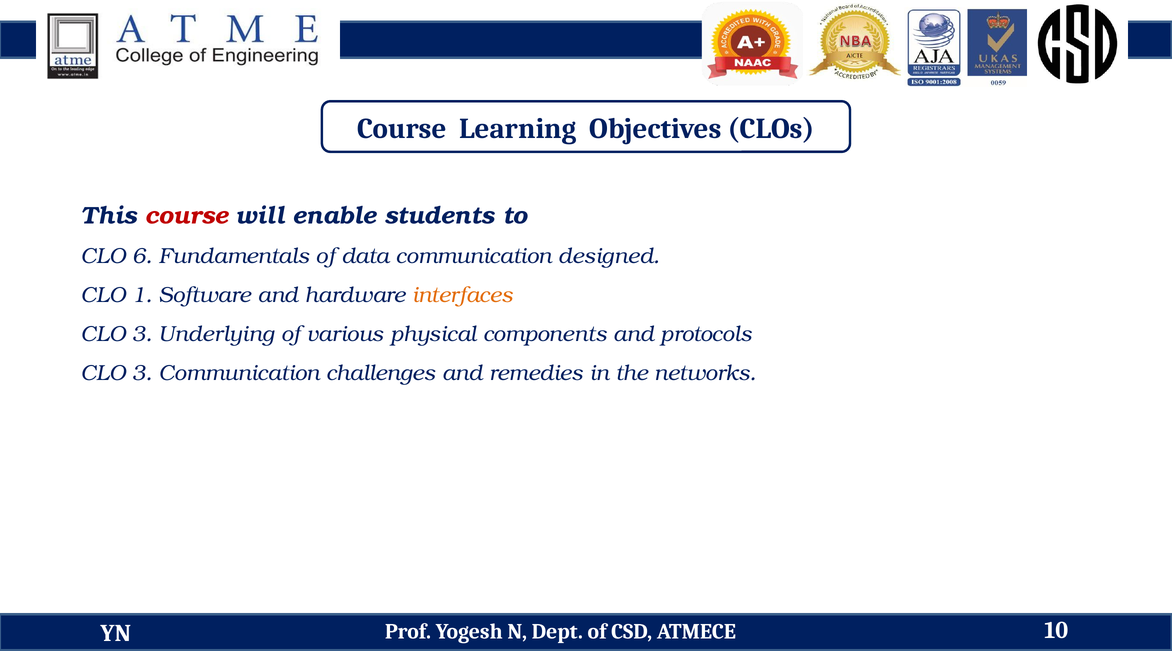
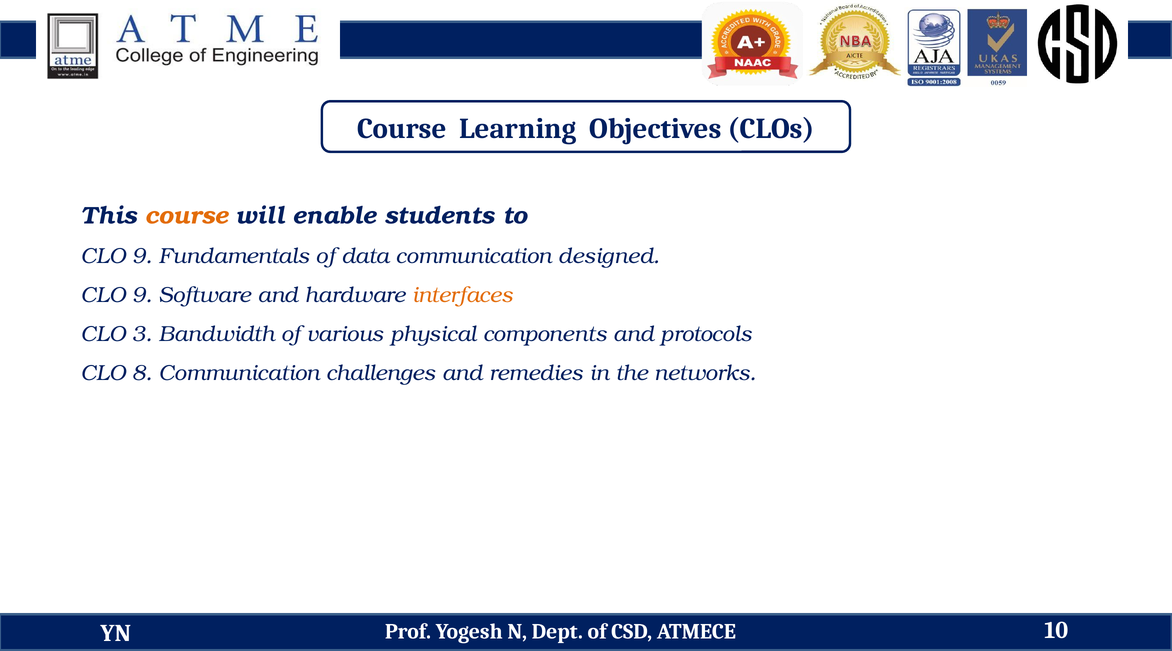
course colour: red -> orange (187, 216)
6: 6 -> 9 (142, 256)
1: 1 -> 9 (142, 295)
Underlying: Underlying -> Bandwidth (217, 334)
3: 3 -> 8 (142, 373)
